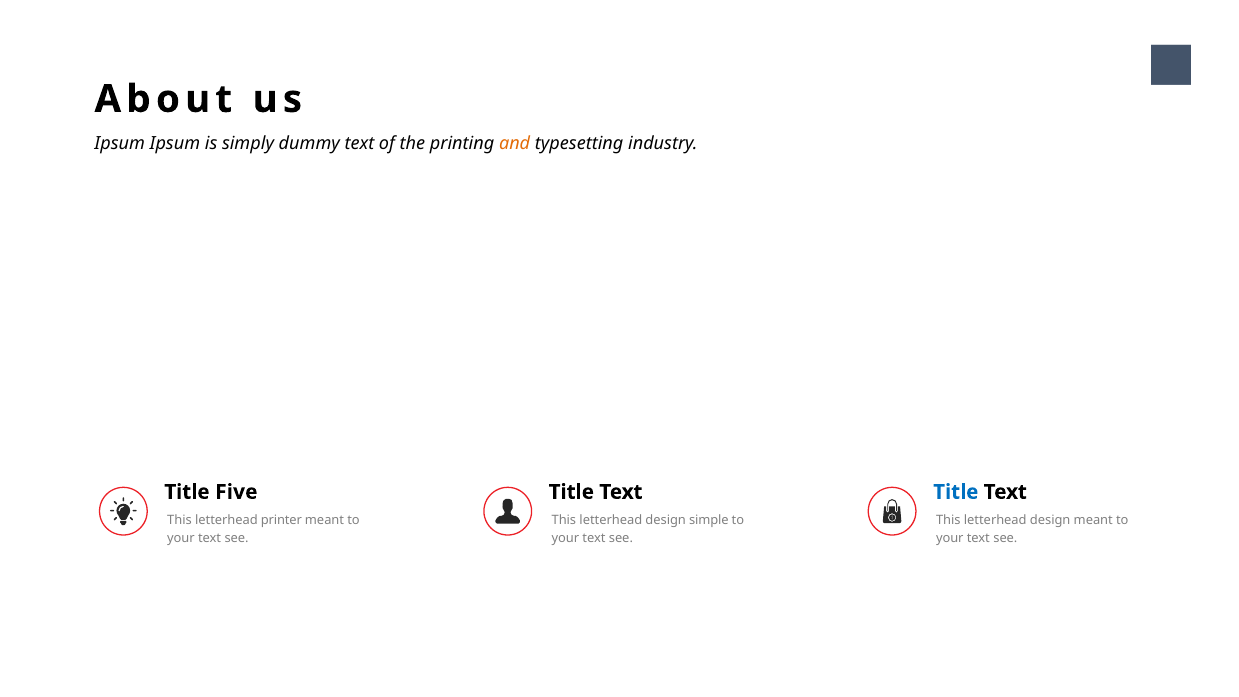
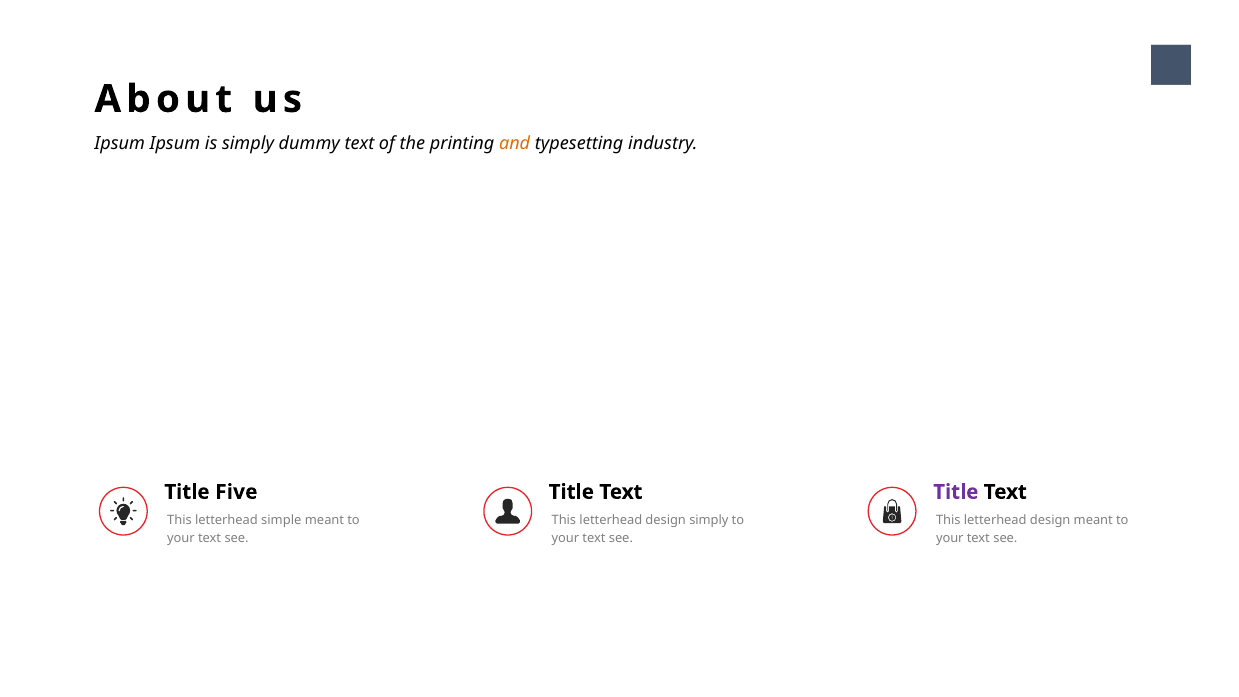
Title colour: blue -> purple (956, 492)
printer: printer -> simple (281, 520)
design simple: simple -> simply (709, 520)
